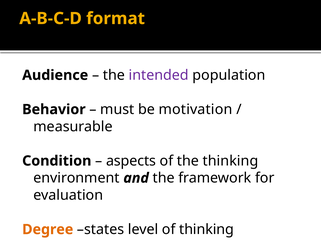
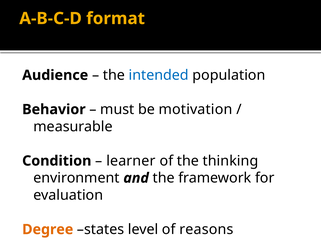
intended colour: purple -> blue (159, 75)
aspects: aspects -> learner (131, 161)
of thinking: thinking -> reasons (206, 229)
